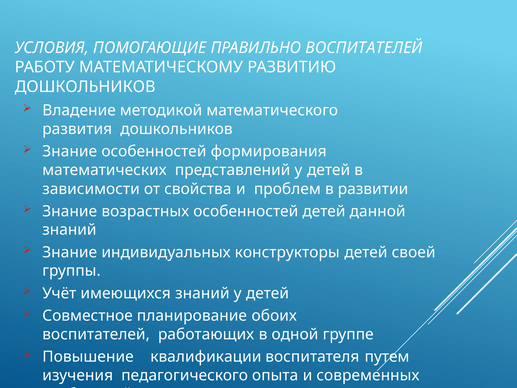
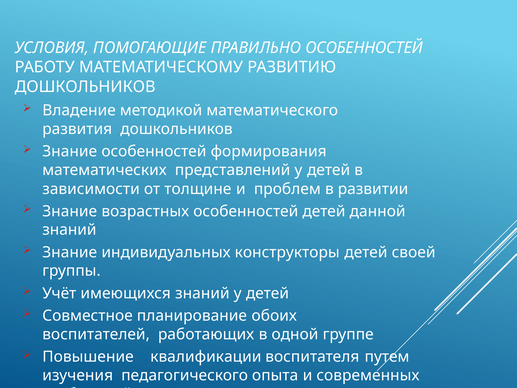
ПРАВИЛЬНО ВОСПИТАТЕЛЕЙ: ВОСПИТАТЕЛЕЙ -> ОСОБЕННОСТЕЙ (364, 48)
свойства: свойства -> толщине (198, 189)
